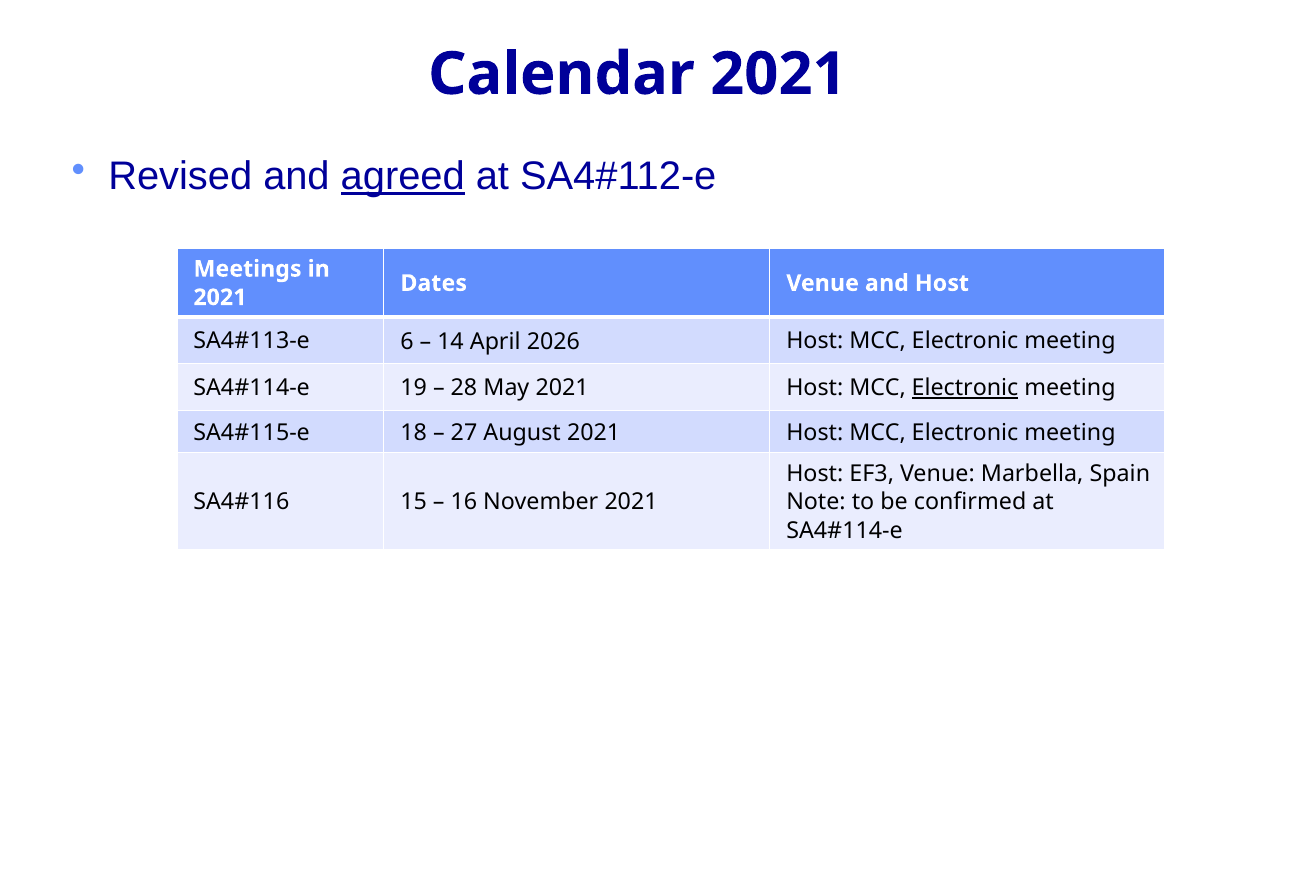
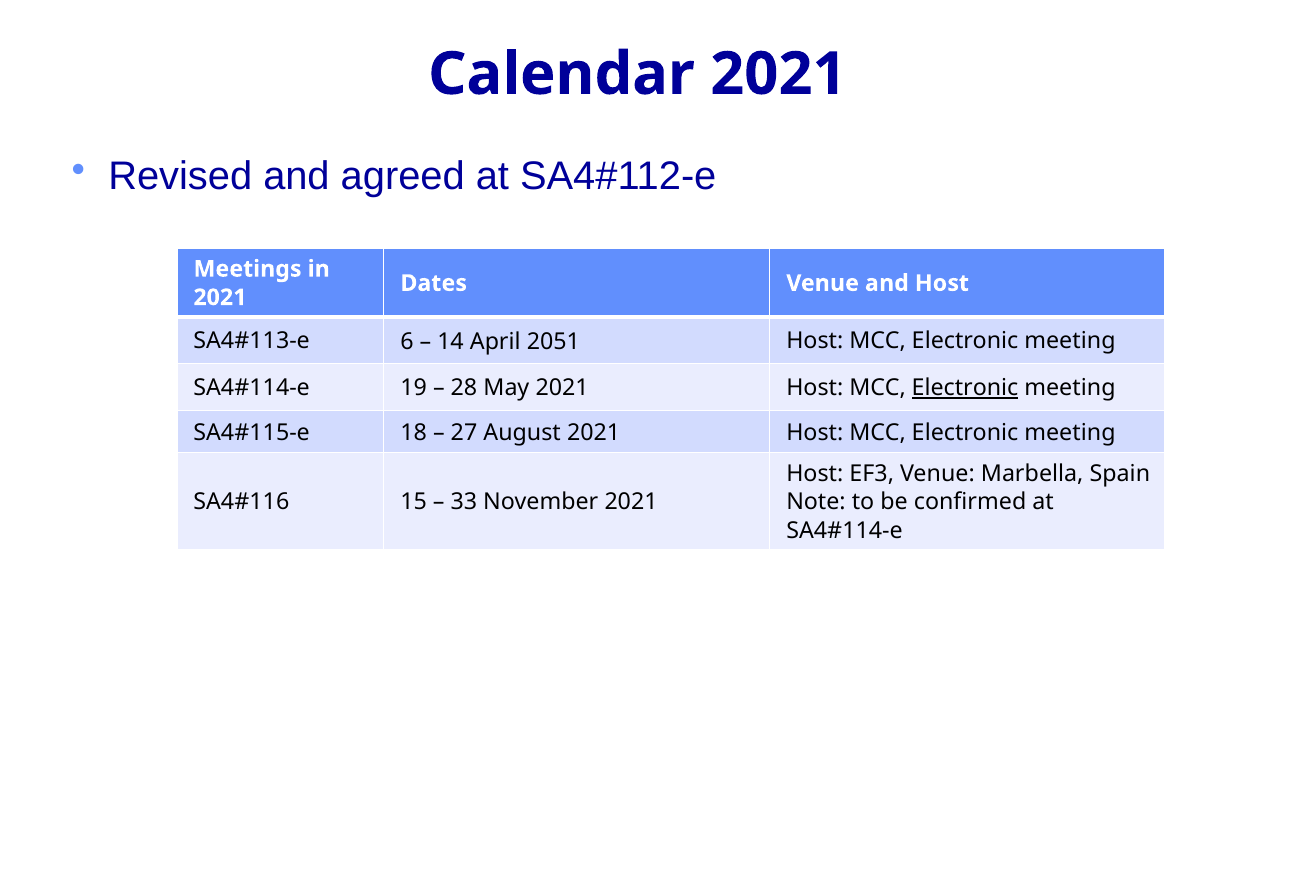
agreed underline: present -> none (403, 177)
2026: 2026 -> 2051 (553, 342)
16: 16 -> 33 (464, 502)
